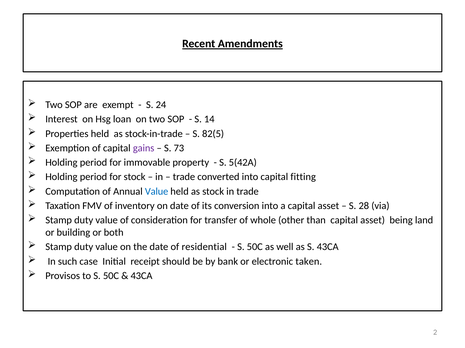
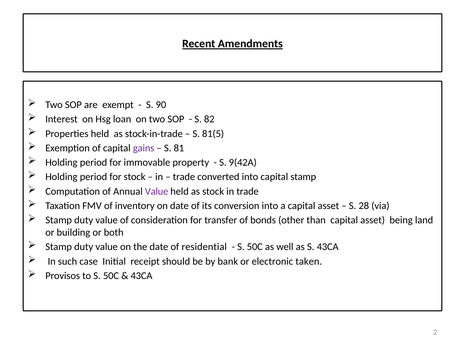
24: 24 -> 90 (161, 105)
14: 14 -> 82 (209, 119)
82(5: 82(5 -> 81(5 (213, 134)
73: 73 -> 81 (179, 148)
5(42A: 5(42A -> 9(42A (243, 163)
capital fitting: fitting -> stamp (303, 177)
Value colour: blue -> purple (157, 192)
whole: whole -> bonds (263, 221)
